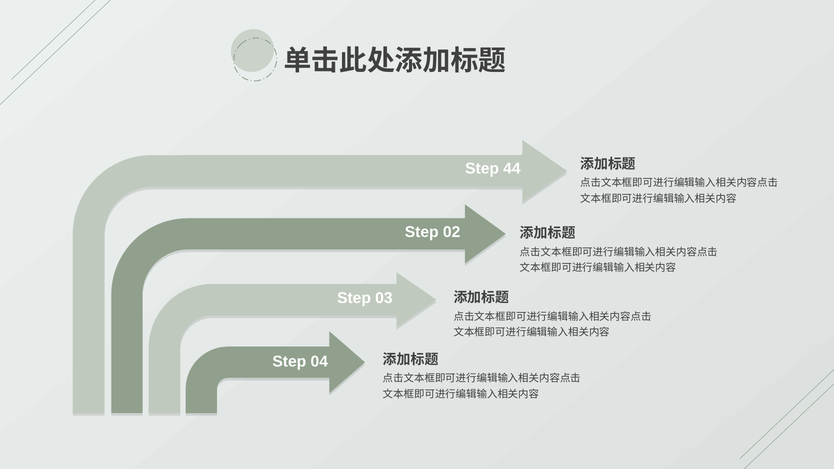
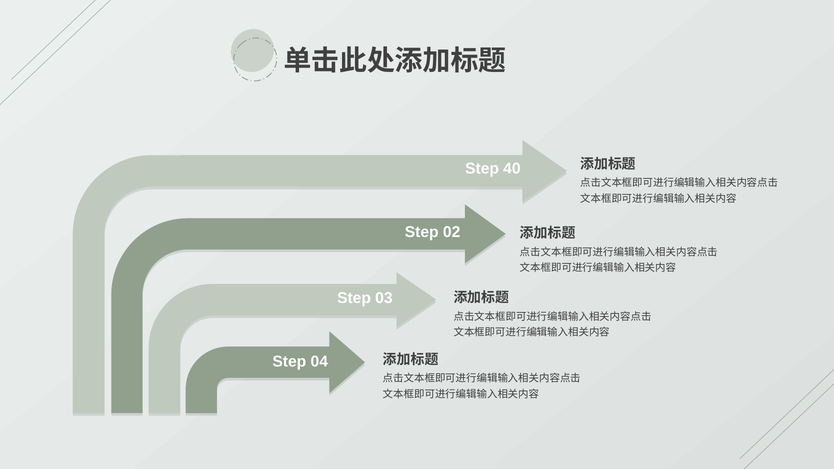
44: 44 -> 40 (512, 169)
